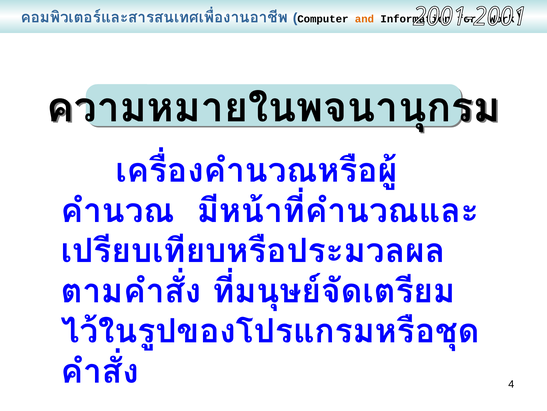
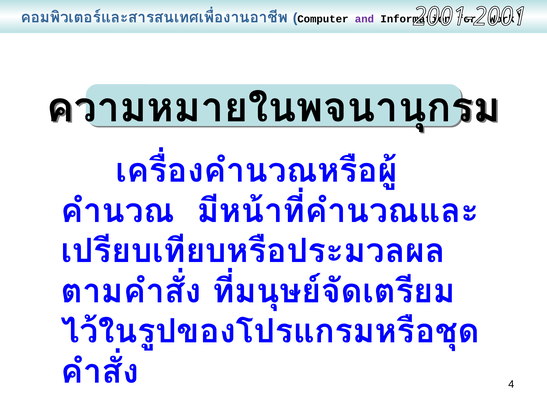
and colour: orange -> purple (364, 19)
